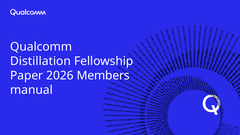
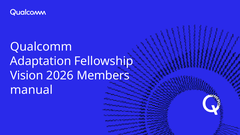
Distillation: Distillation -> Adaptation (41, 61)
Paper: Paper -> Vision (27, 76)
